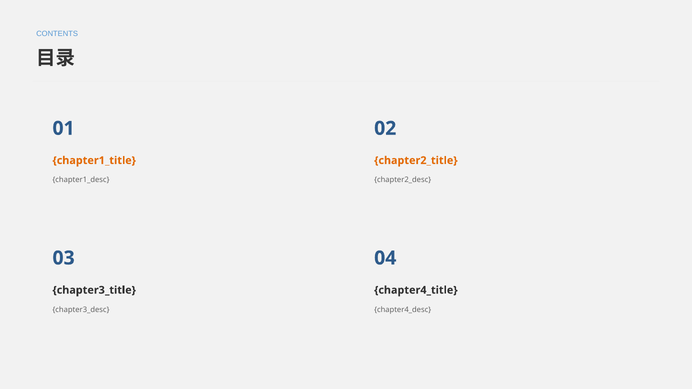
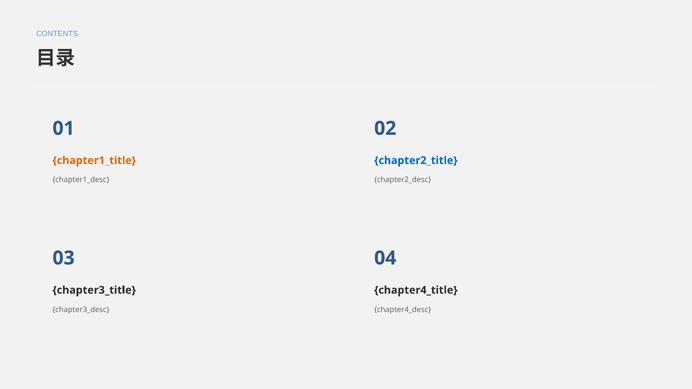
chapter2_title colour: orange -> blue (416, 161)
